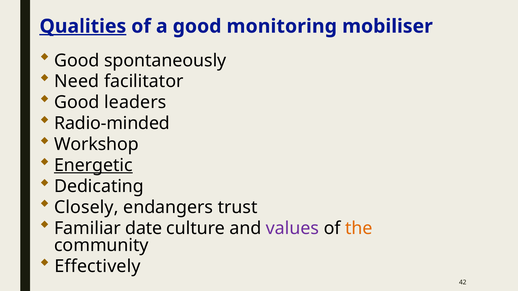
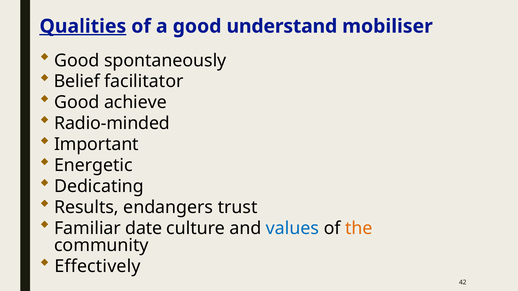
monitoring: monitoring -> understand (282, 26)
Need: Need -> Belief (77, 82)
leaders: leaders -> achieve (135, 103)
Workshop: Workshop -> Important (96, 144)
Energetic underline: present -> none (93, 165)
Closely: Closely -> Results (86, 207)
values colour: purple -> blue (293, 228)
